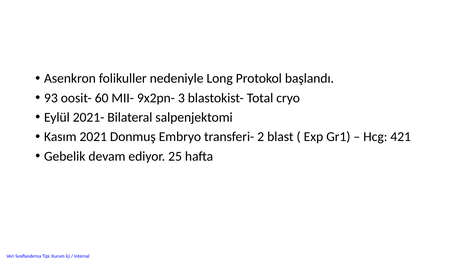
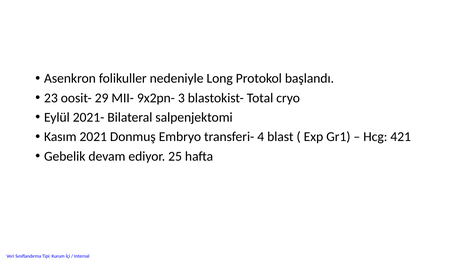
93: 93 -> 23 (51, 98)
60: 60 -> 29 (102, 98)
2: 2 -> 4 (261, 137)
